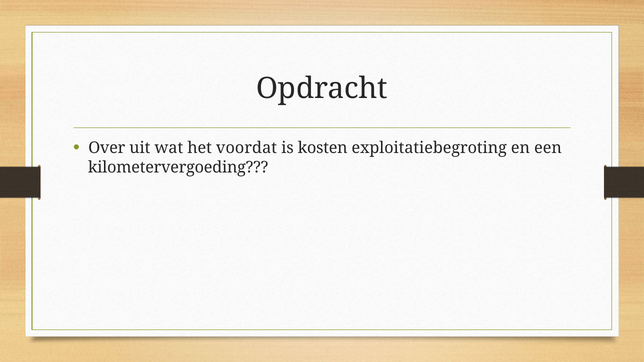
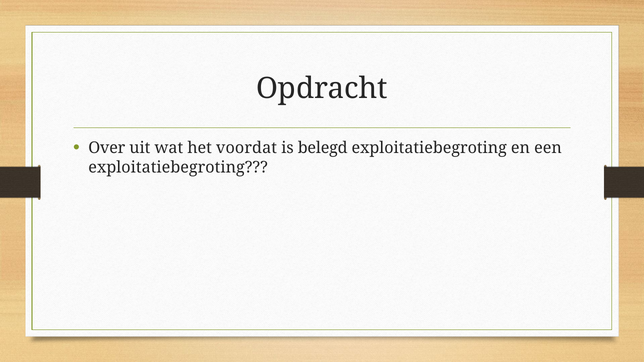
kosten: kosten -> belegd (323, 148)
kilometervergoeding: kilometervergoeding -> exploitatiebegroting (178, 168)
